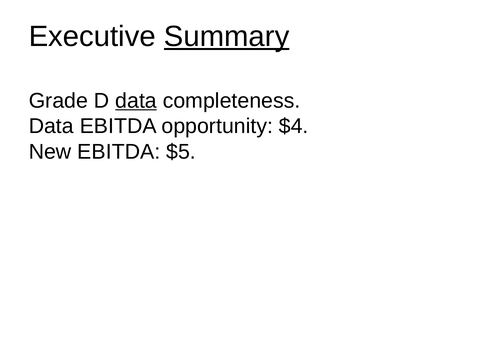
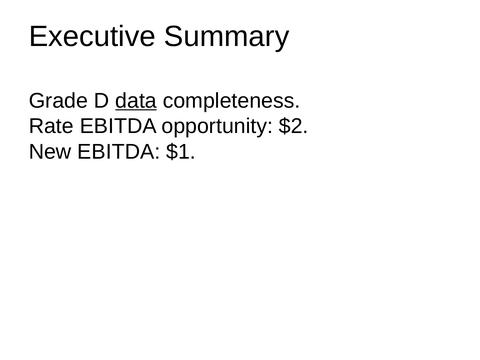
Summary underline: present -> none (227, 36)
Data: Data -> Rate (51, 126)
$4: $4 -> $2 (294, 126)
$5: $5 -> $1 (181, 152)
